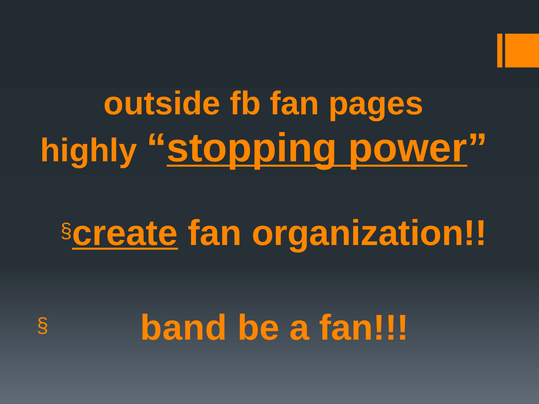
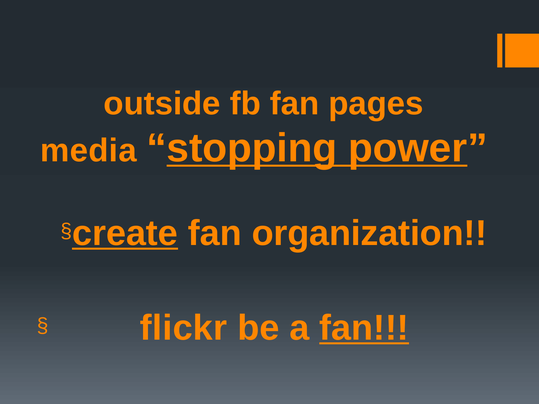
highly: highly -> media (88, 151)
band: band -> flickr (184, 328)
fan underline: none -> present (364, 328)
